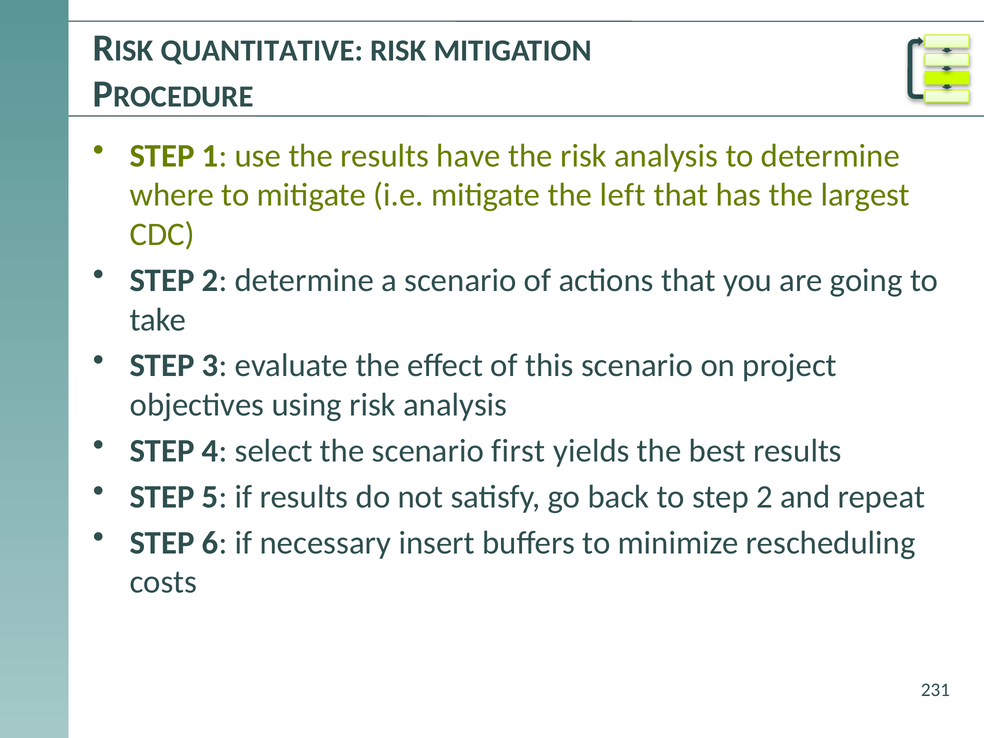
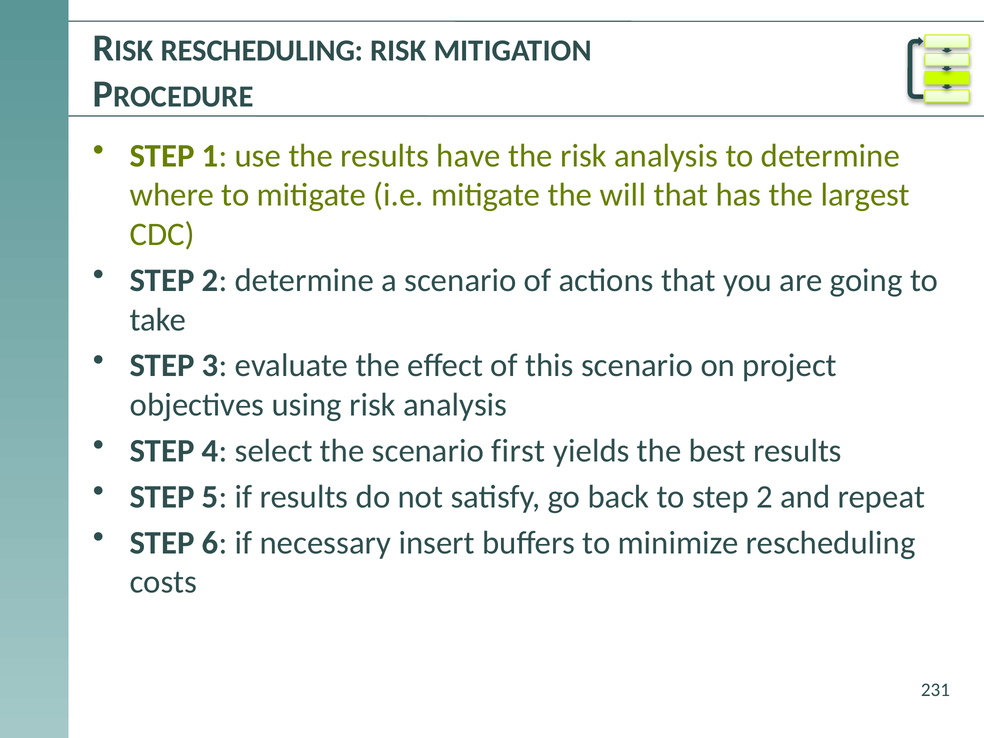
QUANTITATIVE: QUANTITATIVE -> RESCHEDULING (262, 51)
left: left -> will (623, 195)
